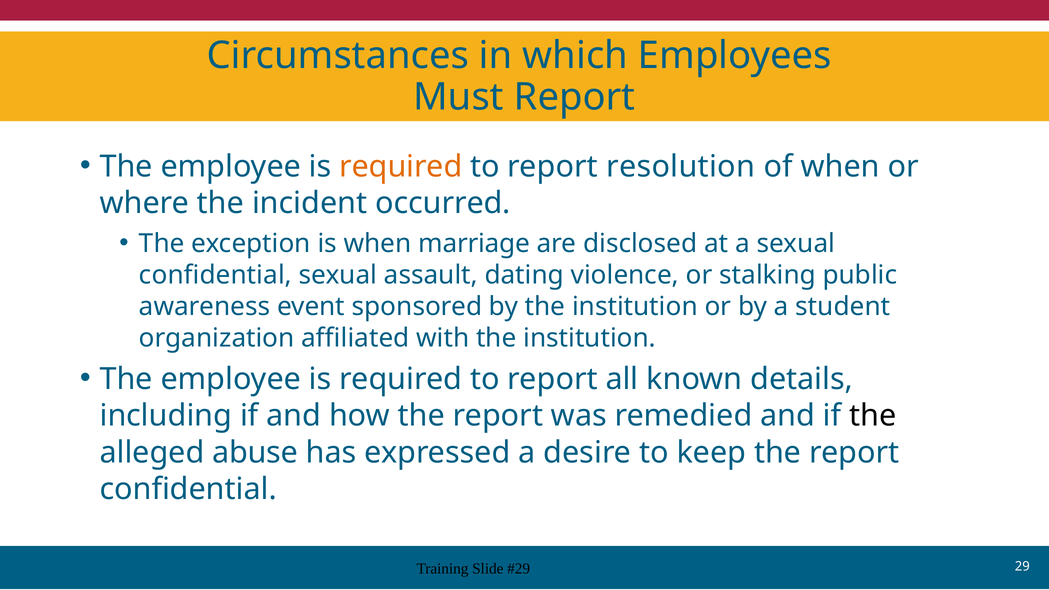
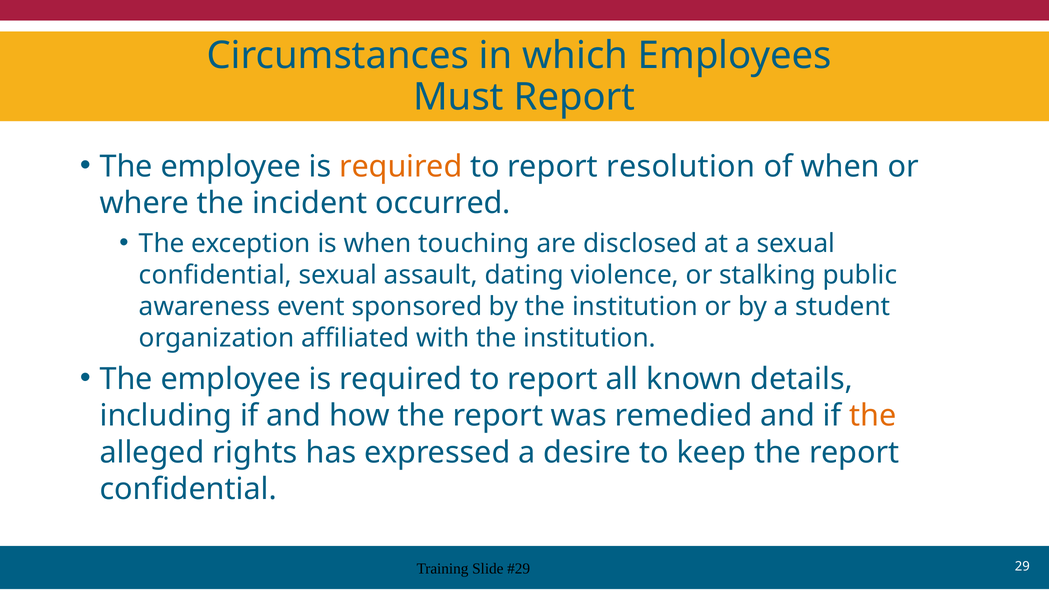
marriage: marriage -> touching (474, 244)
the colour: black -> orange (873, 416)
abuse: abuse -> rights (255, 453)
